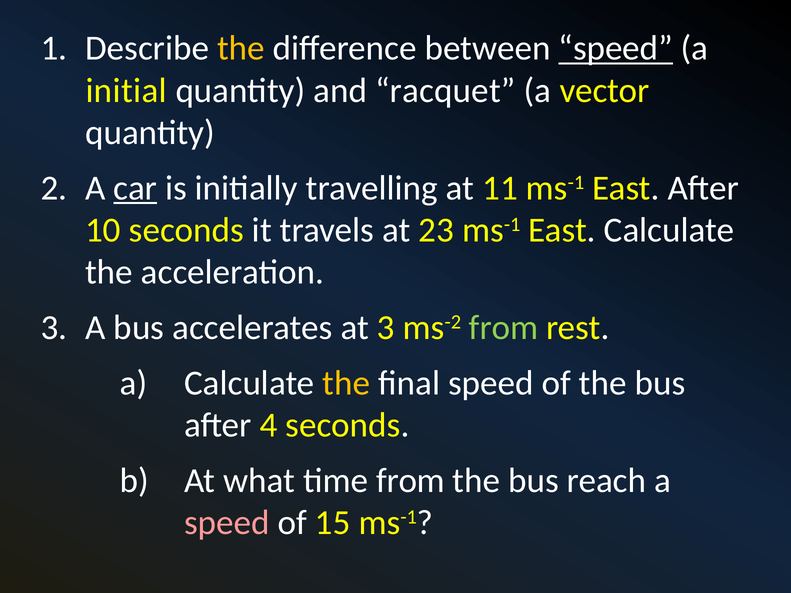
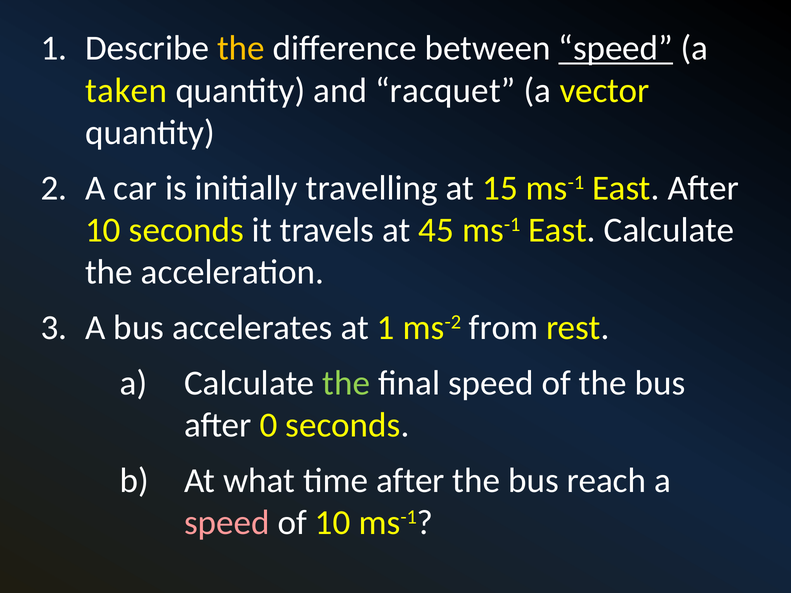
initial: initial -> taken (126, 90)
car underline: present -> none (135, 188)
11: 11 -> 15 (500, 188)
23: 23 -> 45 (436, 230)
at 3: 3 -> 1 (386, 328)
from colour: light green -> white (504, 328)
the colour: yellow -> light green (346, 383)
4: 4 -> 0 (269, 425)
time from: from -> after (410, 481)
of 15: 15 -> 10 (333, 523)
